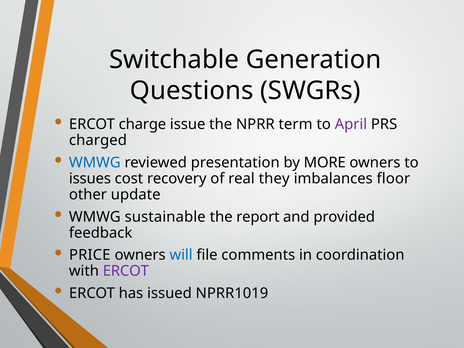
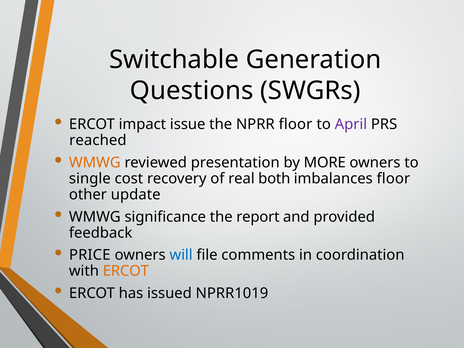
charge: charge -> impact (142, 124)
NPRR term: term -> floor (296, 124)
charged: charged -> reached (98, 140)
WMWG colour: blue -> orange (95, 163)
issues: issues -> single (90, 179)
they: they -> both (274, 179)
sustainable: sustainable -> significance (165, 217)
ERCOT colour: purple -> orange (126, 271)
